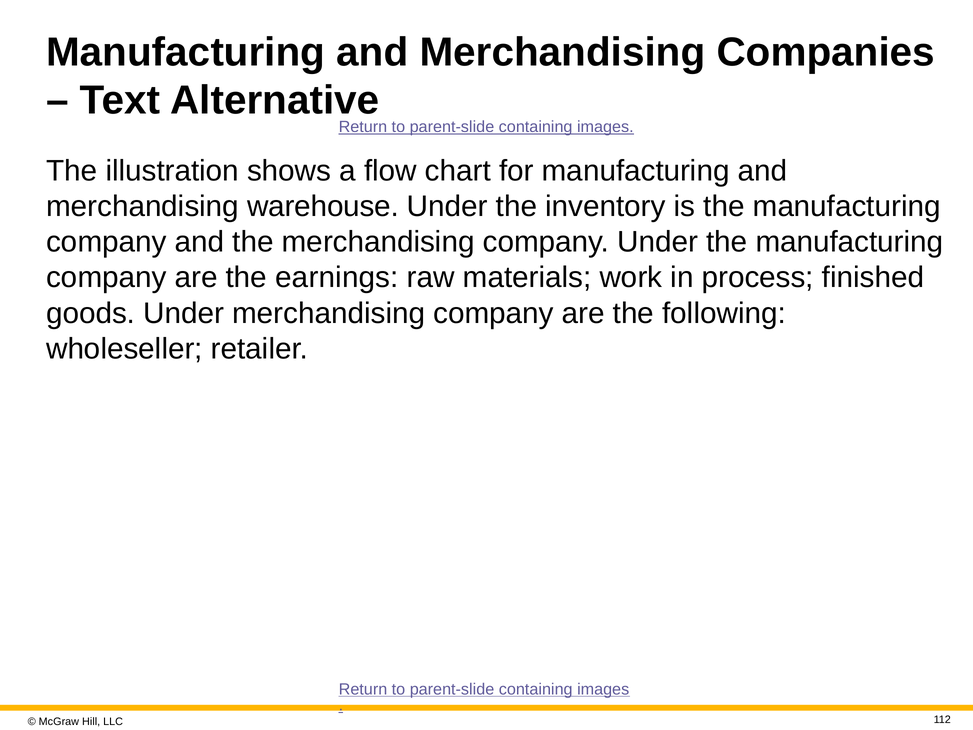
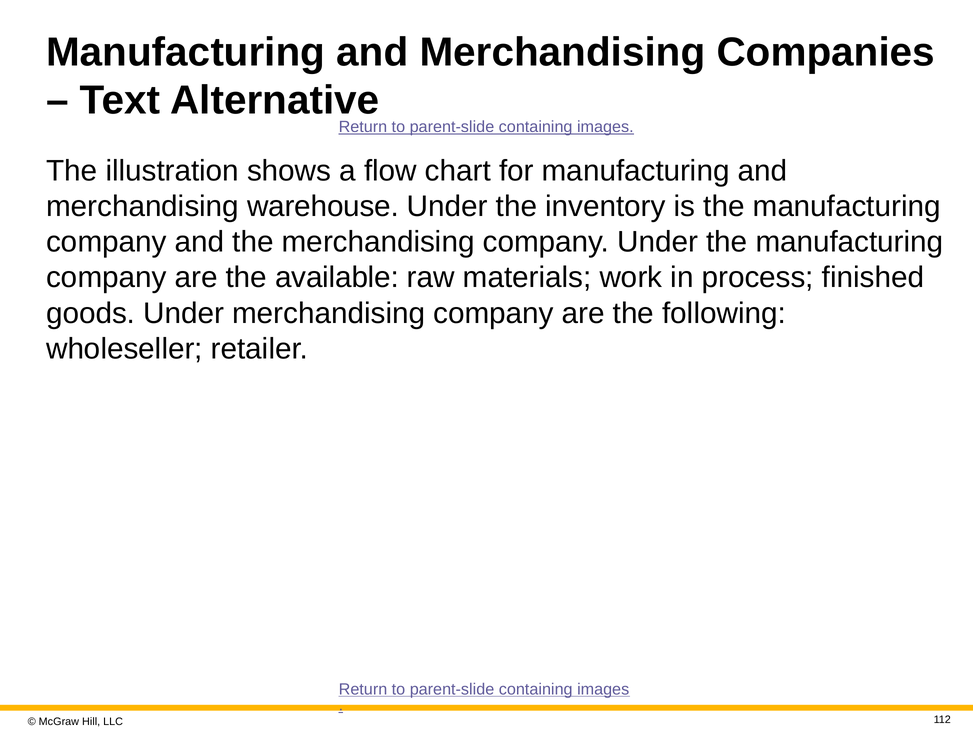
earnings: earnings -> available (337, 278)
